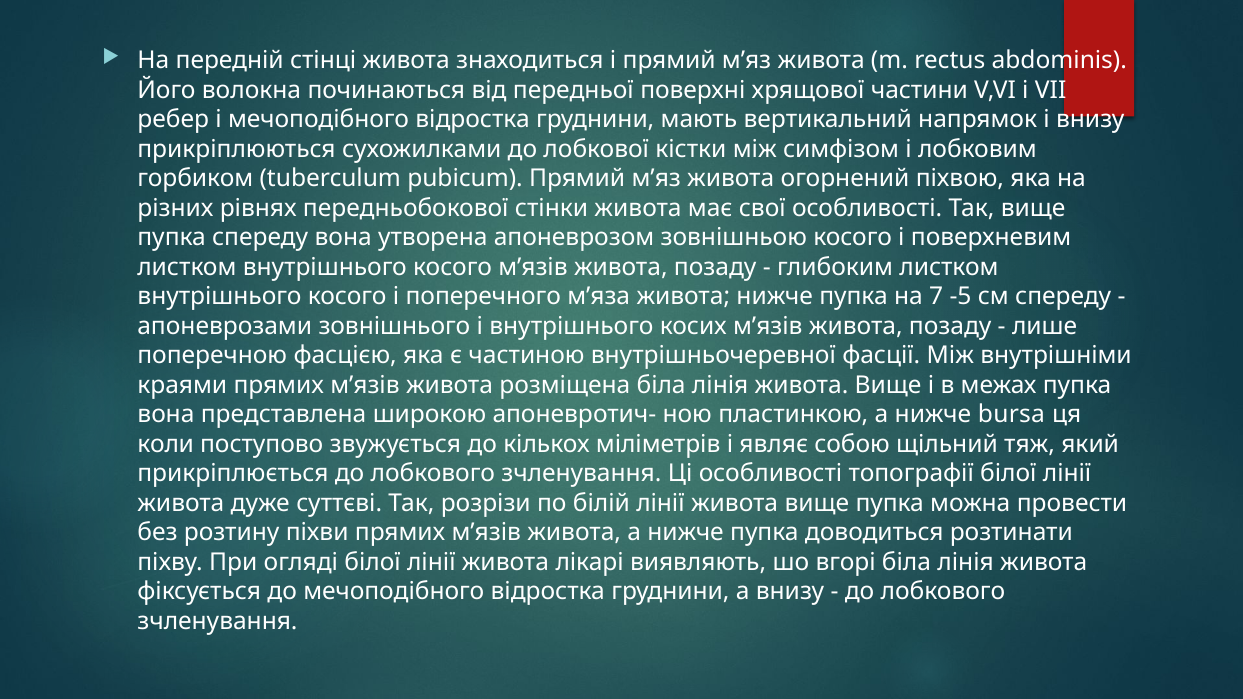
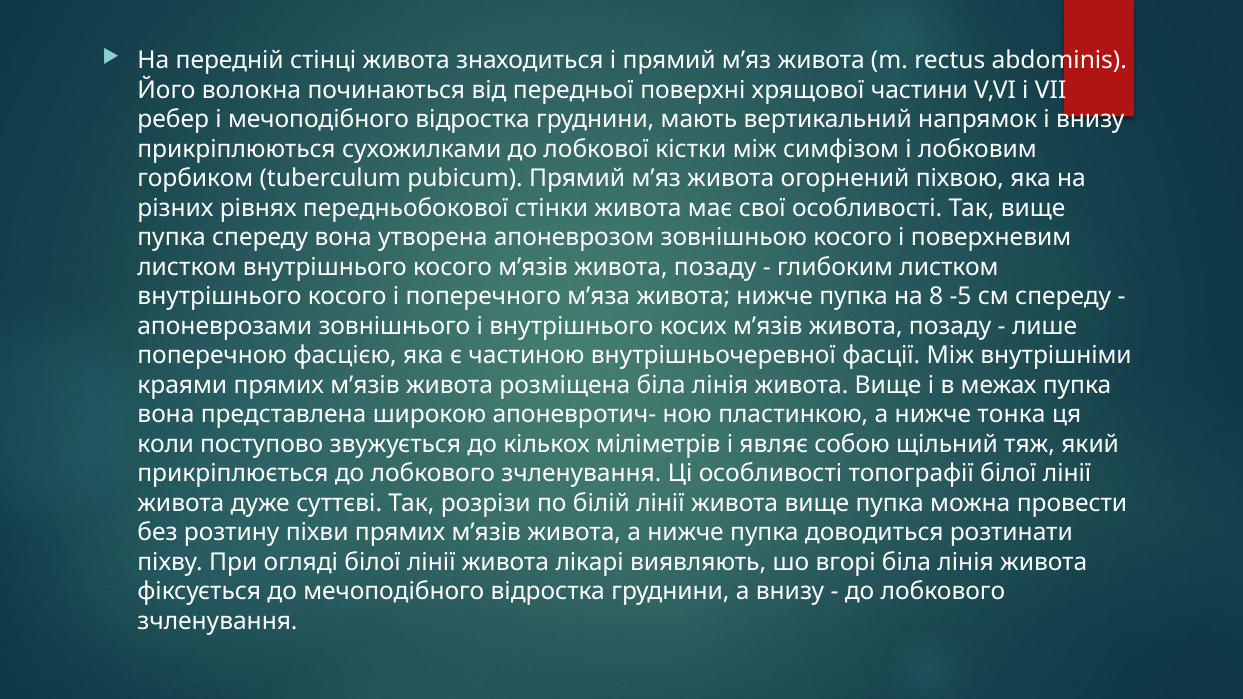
7: 7 -> 8 (936, 297)
bursa: bursa -> тонка (1012, 415)
